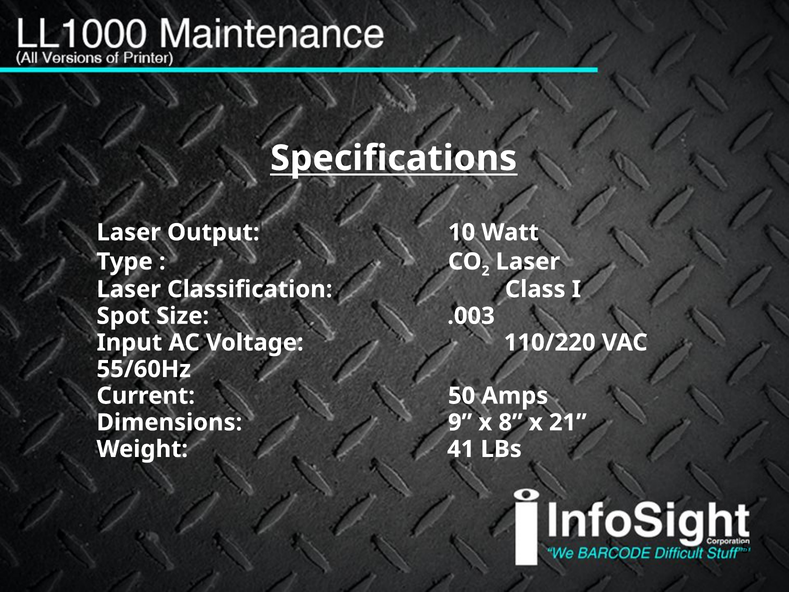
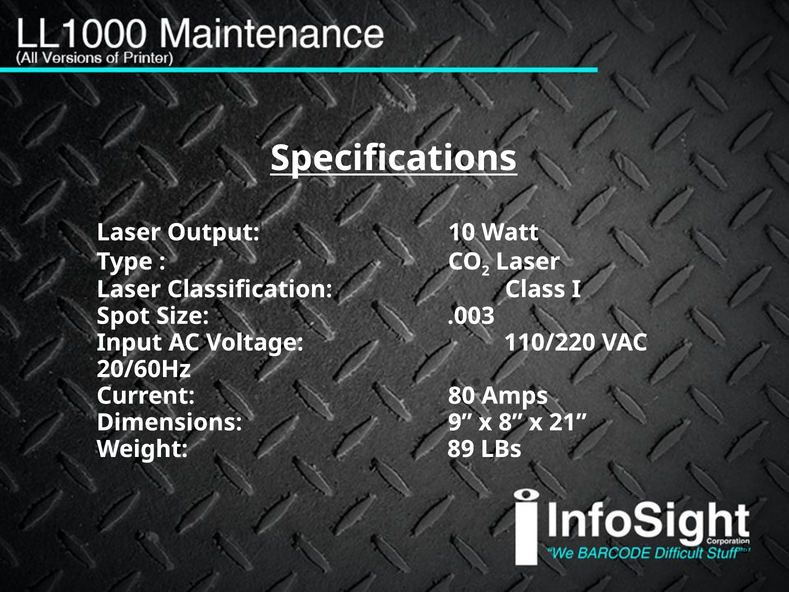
55/60Hz: 55/60Hz -> 20/60Hz (144, 369)
50: 50 -> 80 (462, 396)
41: 41 -> 89 (461, 449)
